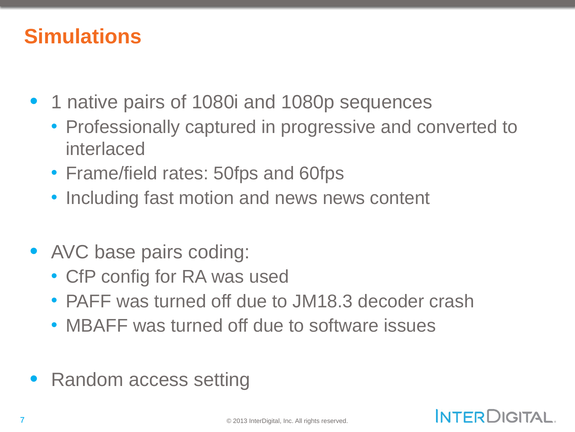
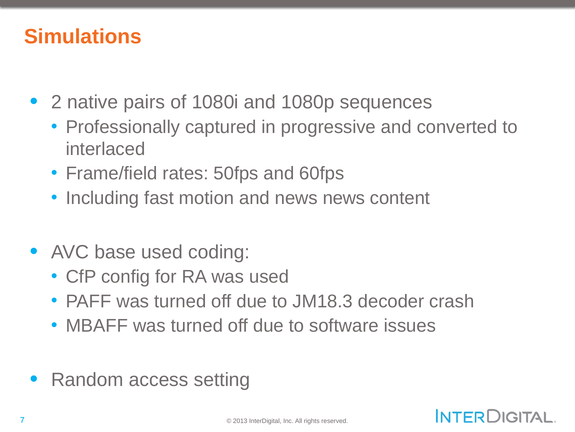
1: 1 -> 2 (56, 102)
base pairs: pairs -> used (162, 252)
